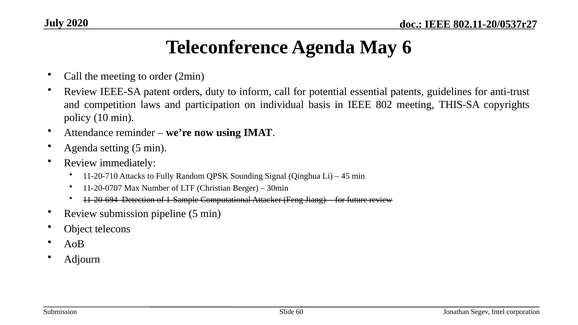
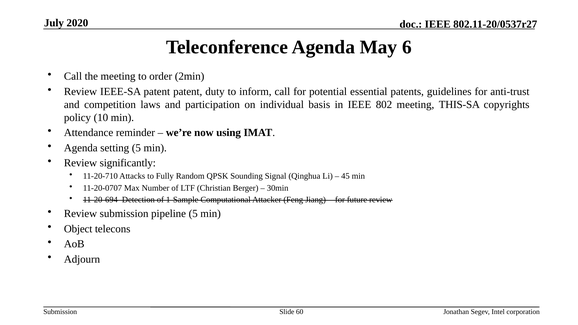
patent orders: orders -> patent (188, 92)
immediately: immediately -> significantly (128, 163)
